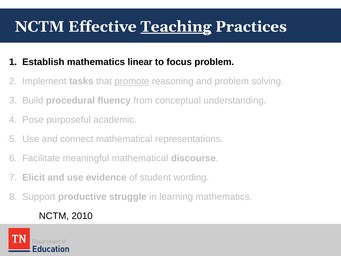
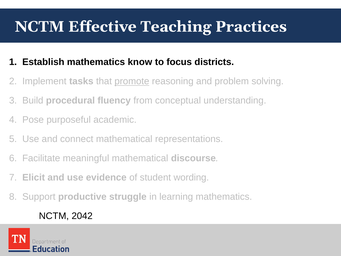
Teaching underline: present -> none (176, 27)
linear: linear -> know (140, 62)
focus problem: problem -> districts (214, 62)
2010: 2010 -> 2042 (82, 216)
